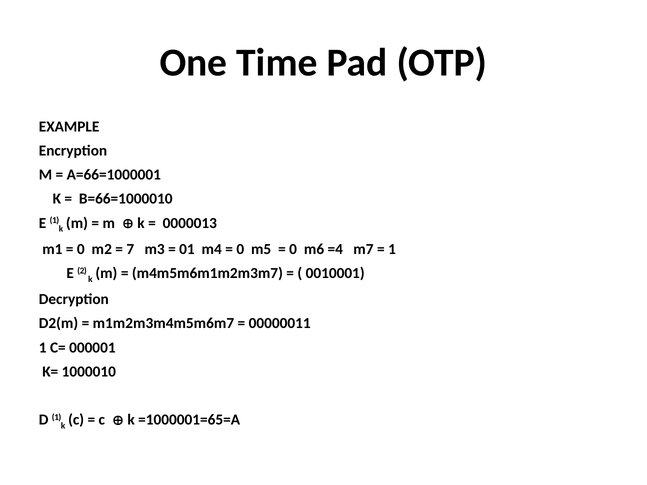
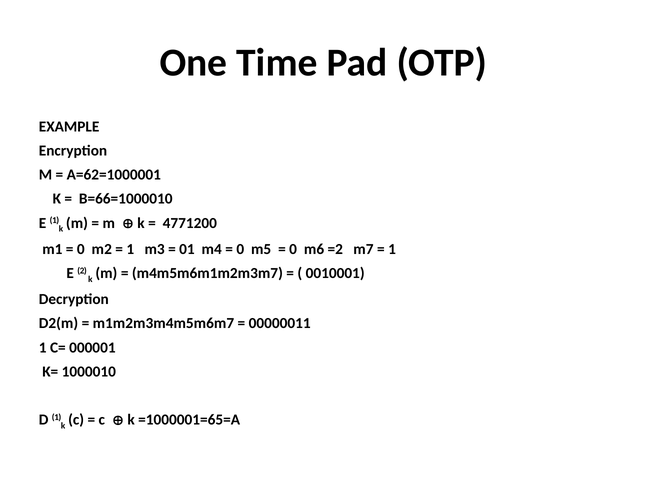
A=66=1000001: A=66=1000001 -> A=62=1000001 (114, 175)
0000013: 0000013 -> 4771200 (190, 223)
7: 7 -> 1 (130, 249)
=4: =4 -> =2 (335, 249)
